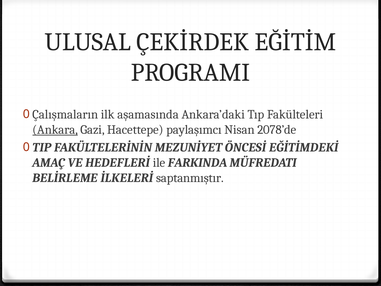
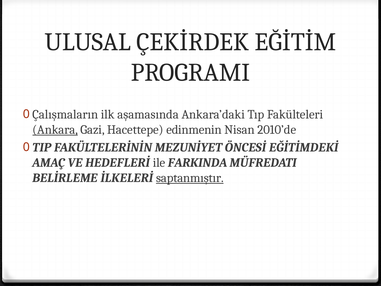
paylaşımcı: paylaşımcı -> edinmenin (194, 130)
2078’de: 2078’de -> 2010’de (277, 130)
saptanmıştır underline: none -> present (190, 178)
